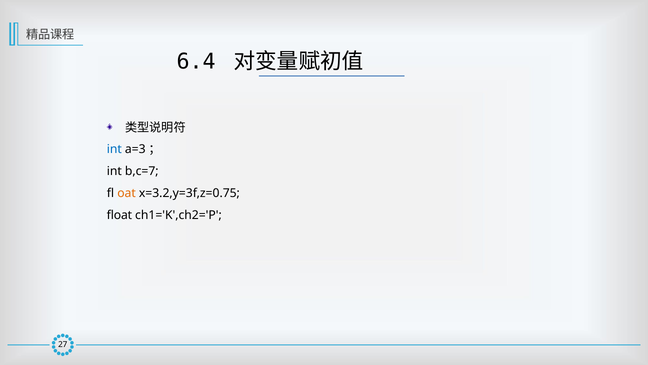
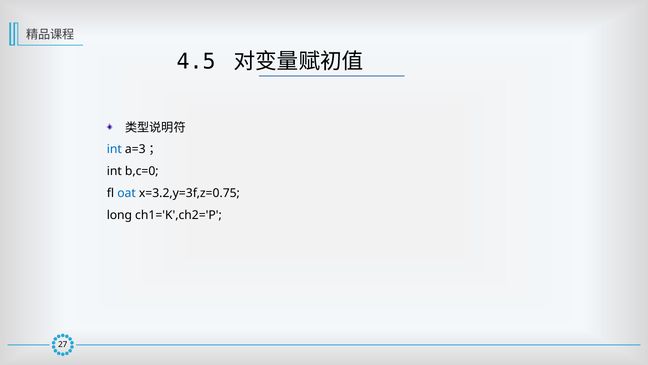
6.4: 6.4 -> 4.5 (196, 62)
b,c=7: b,c=7 -> b,c=0 (142, 171)
oat colour: orange -> blue (127, 193)
float: float -> long (119, 215)
